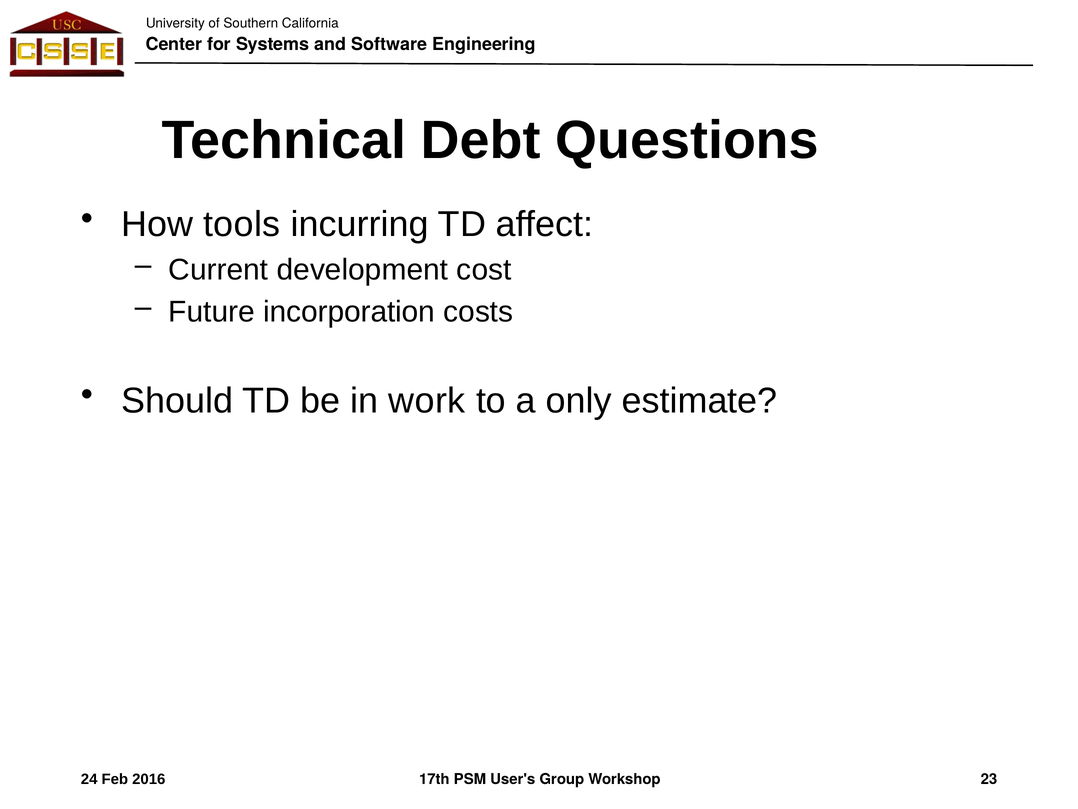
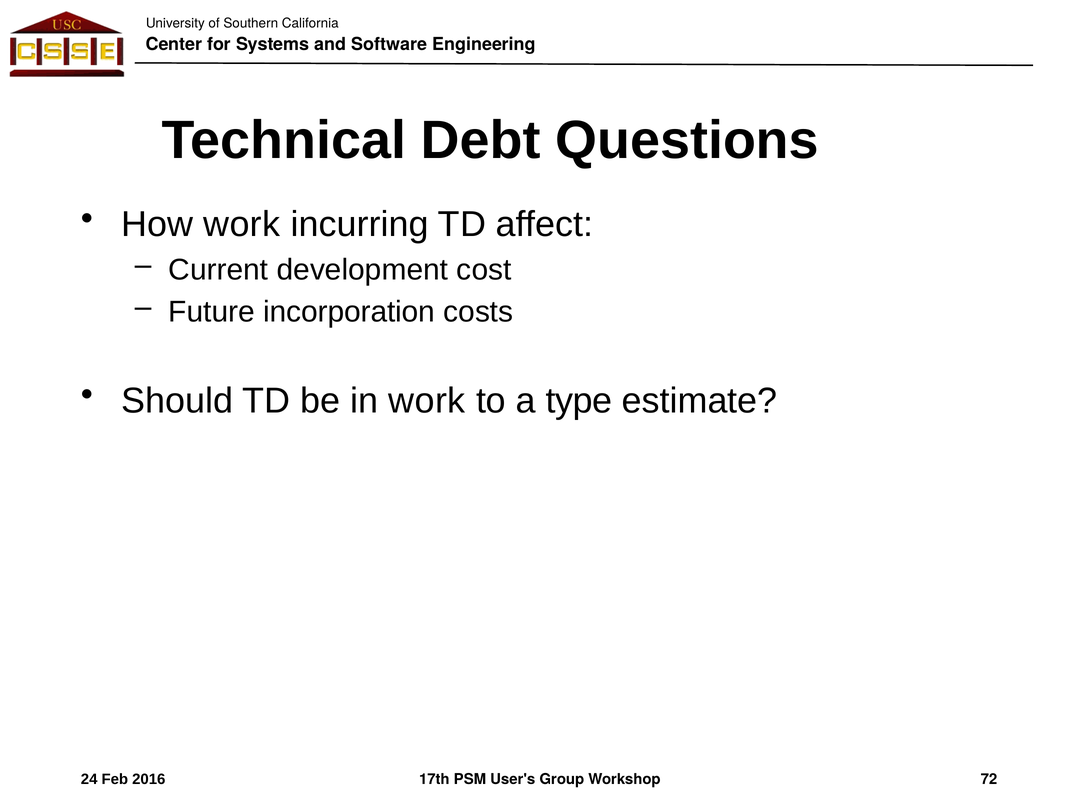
How tools: tools -> work (242, 224)
only: only -> type (579, 401)
23: 23 -> 72 (989, 779)
